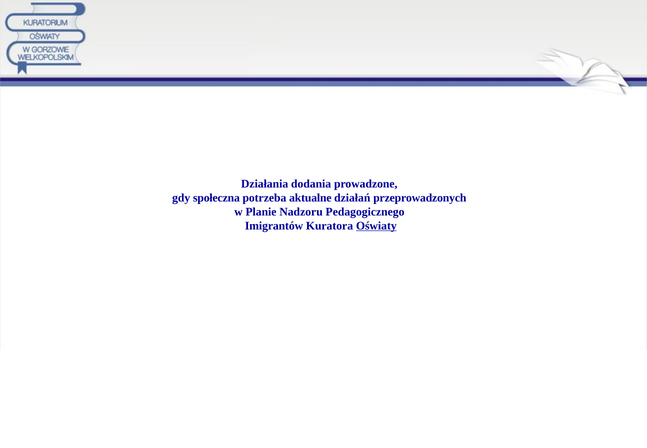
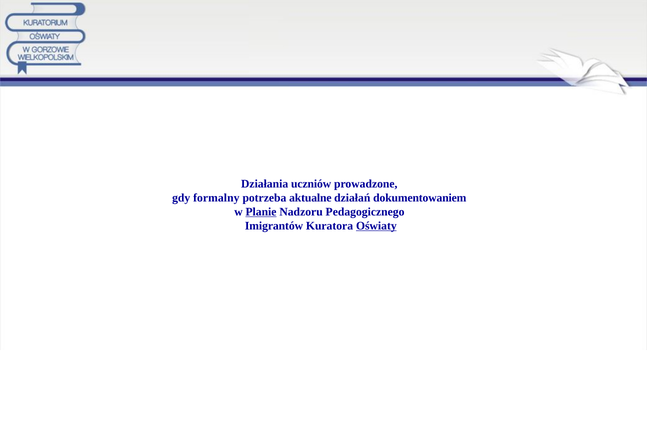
dodania: dodania -> uczniów (311, 184)
społeczna: społeczna -> formalny (216, 198)
przeprowadzonych: przeprowadzonych -> dokumentowaniem (420, 198)
Planie underline: none -> present (261, 212)
